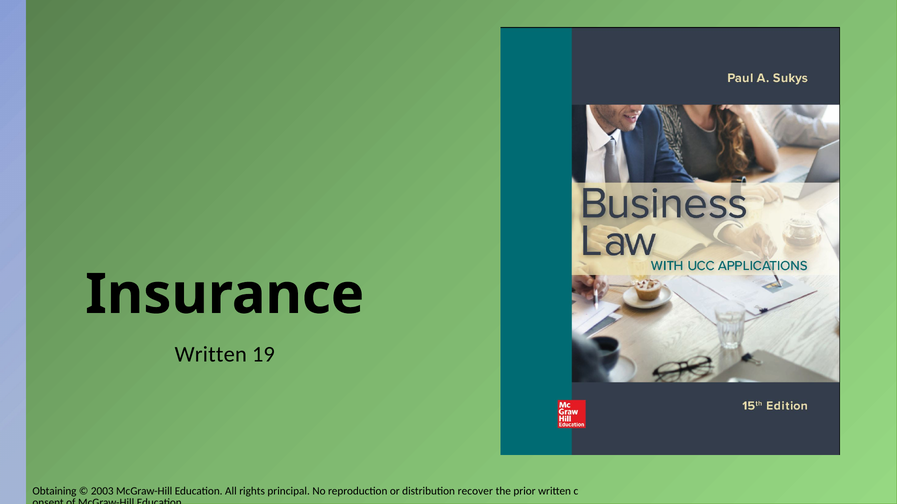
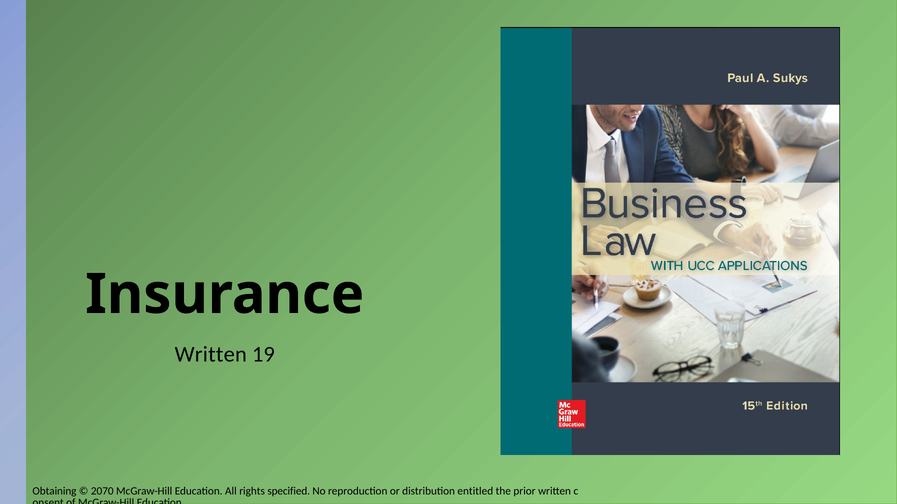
2003: 2003 -> 2070 (102, 492)
principal: principal -> specified (289, 492)
recover: recover -> entitled (475, 492)
